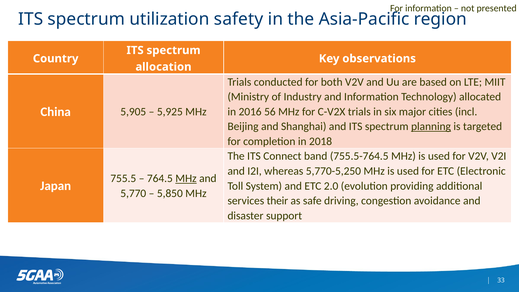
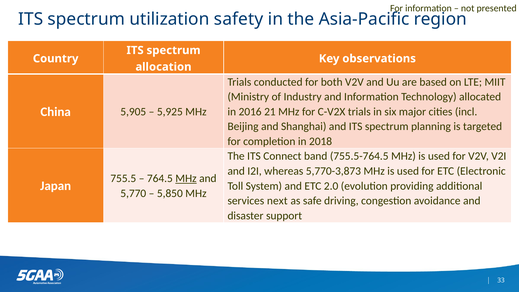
56: 56 -> 21 (270, 112)
planning underline: present -> none (431, 126)
5,770-5,250: 5,770-5,250 -> 5,770-3,873 (333, 171)
their: their -> next (277, 201)
